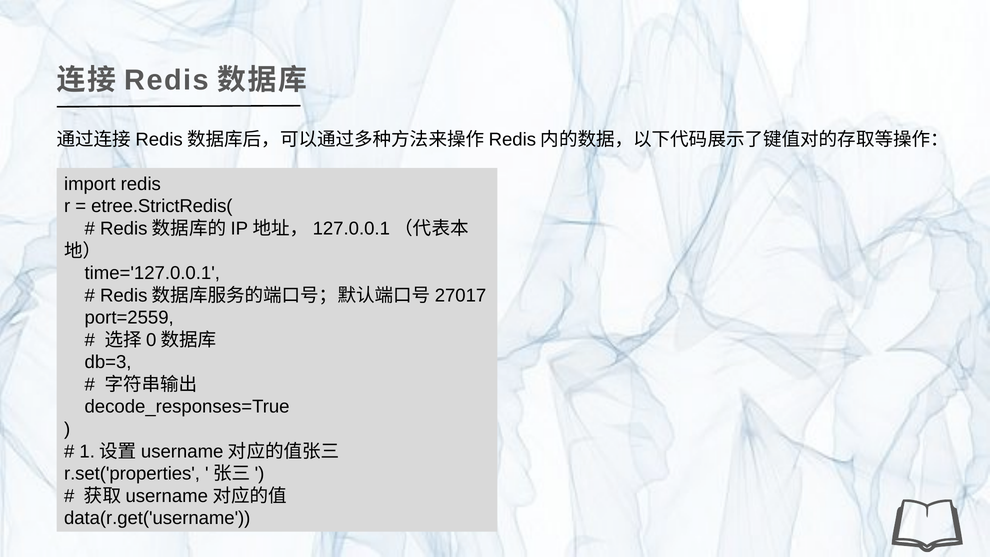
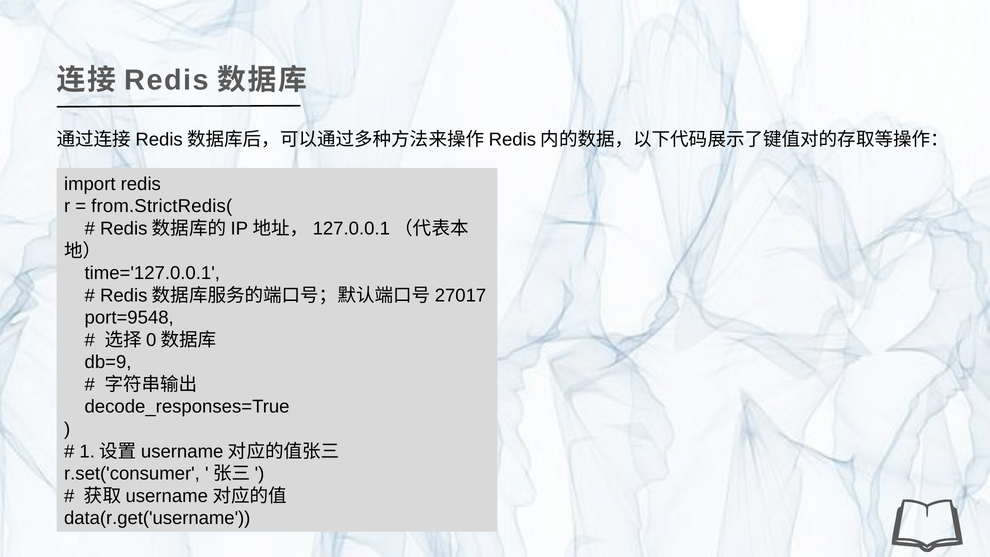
etree.StrictRedis(: etree.StrictRedis( -> from.StrictRedis( (162, 206)
port=2559: port=2559 -> port=9548 (129, 318)
db=3: db=3 -> db=9 (108, 362)
r.set('properties: r.set('properties -> r.set('consumer (132, 474)
